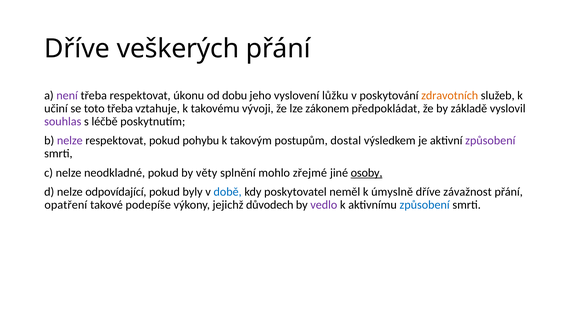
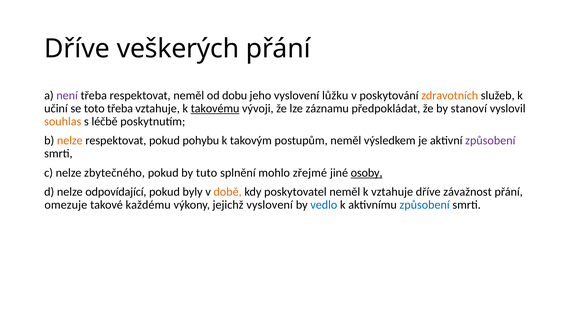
respektovat úkonu: úkonu -> neměl (189, 95)
takovému underline: none -> present (215, 109)
zákonem: zákonem -> záznamu (327, 109)
základě: základě -> stanoví (469, 109)
souhlas colour: purple -> orange (63, 122)
nelze colour: purple -> orange (70, 141)
postupům dostal: dostal -> neměl (346, 141)
neodkladné: neodkladné -> zbytečného (115, 173)
věty: věty -> tuto (207, 173)
době colour: blue -> orange (228, 192)
k úmyslně: úmyslně -> vztahuje (392, 192)
opatření: opatření -> omezuje (66, 205)
podepíše: podepíše -> každému (148, 205)
jejichž důvodech: důvodech -> vyslovení (270, 205)
vedlo colour: purple -> blue (324, 205)
